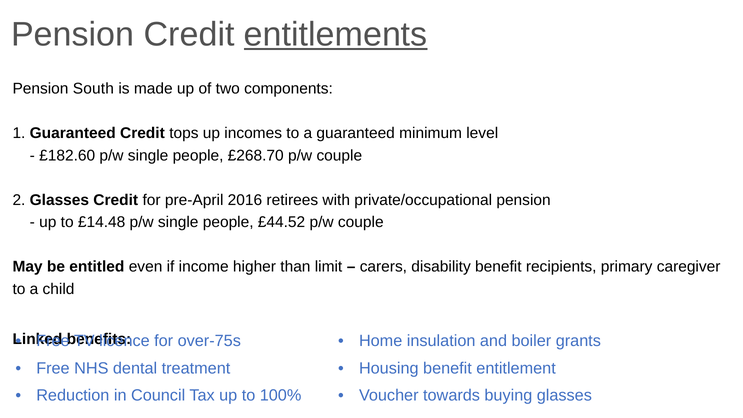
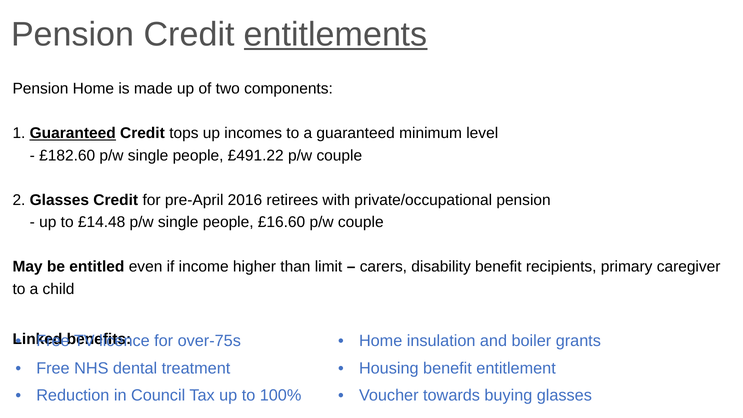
Pension South: South -> Home (93, 89)
Guaranteed underline: none -> present (73, 133)
£268.70: £268.70 -> £491.22 (256, 155)
£44.52: £44.52 -> £16.60 (282, 222)
